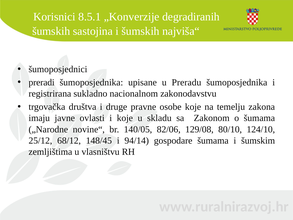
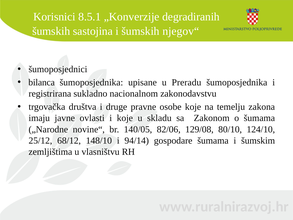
najviša“: najviša“ -> njegov“ (181, 31)
preradi: preradi -> bilanca (42, 82)
148/45: 148/45 -> 148/10 (99, 140)
